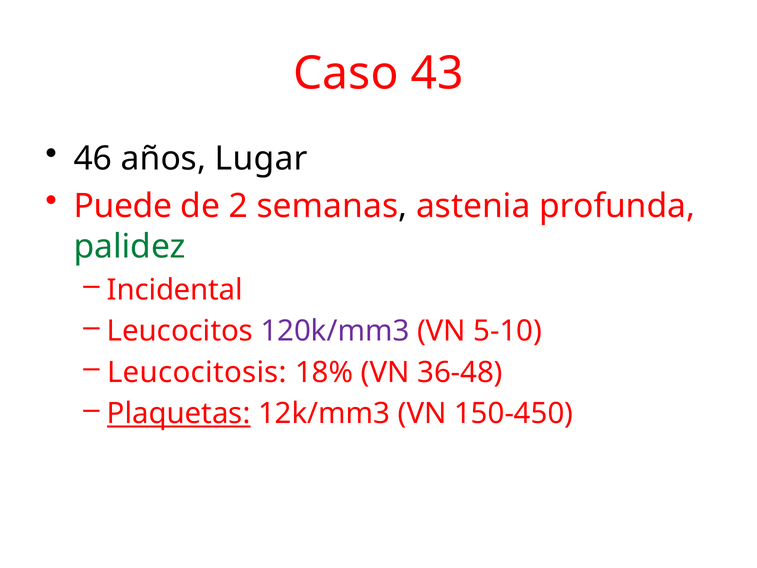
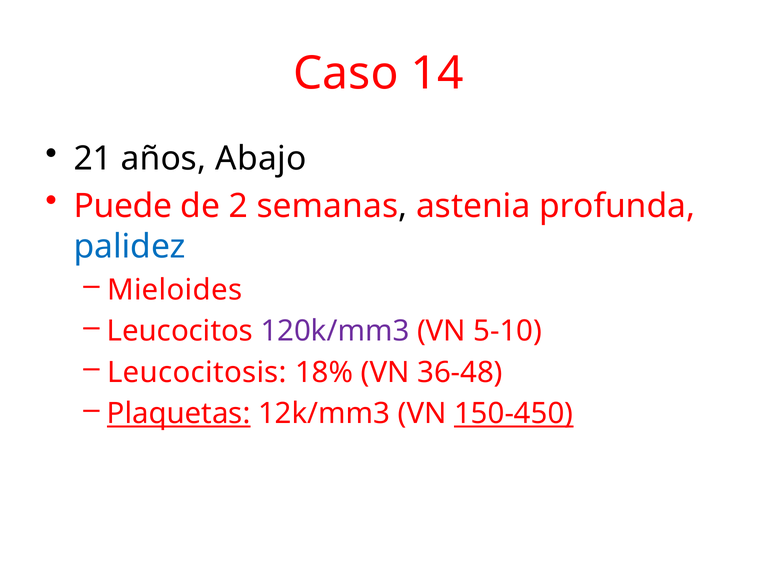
43: 43 -> 14 (437, 73)
46: 46 -> 21 (93, 159)
Lugar: Lugar -> Abajo (261, 159)
palidez colour: green -> blue (130, 246)
Incidental: Incidental -> Mieloides (175, 290)
150-450 underline: none -> present (514, 414)
